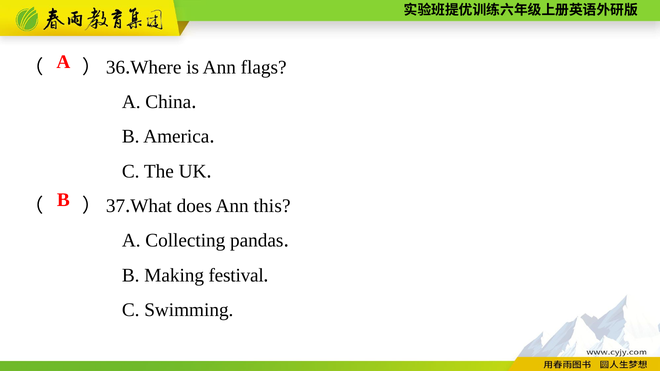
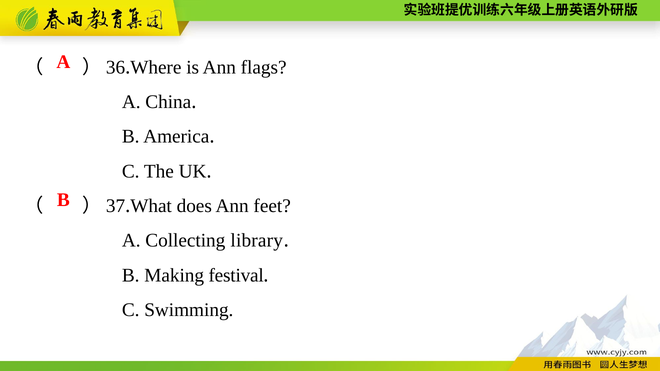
this: this -> feet (272, 206)
pandas: pandas -> library (257, 241)
